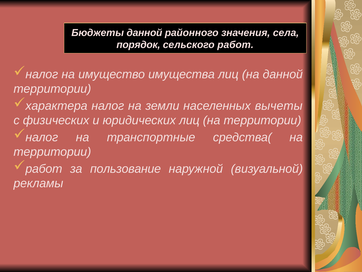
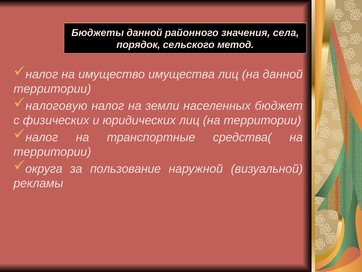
сельского работ: работ -> метод (236, 45)
характера: характера -> налоговую (56, 106)
вычеты: вычеты -> бюджет (279, 106)
работ: работ -> округа (44, 168)
